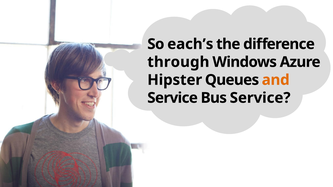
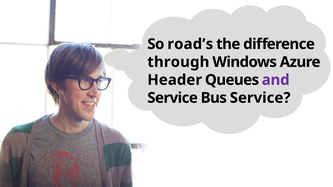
each’s: each’s -> road’s (190, 44)
Hipster: Hipster -> Header (175, 80)
and colour: orange -> purple (276, 80)
